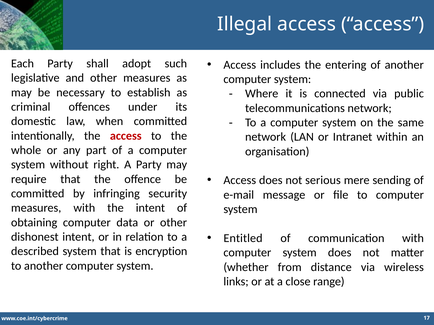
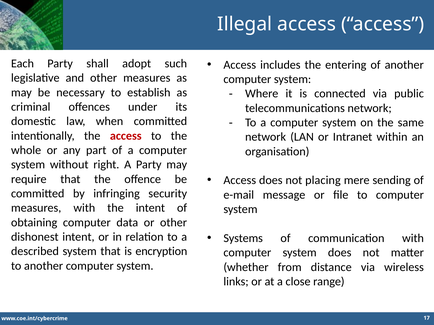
serious: serious -> placing (323, 181)
Entitled: Entitled -> Systems (243, 239)
